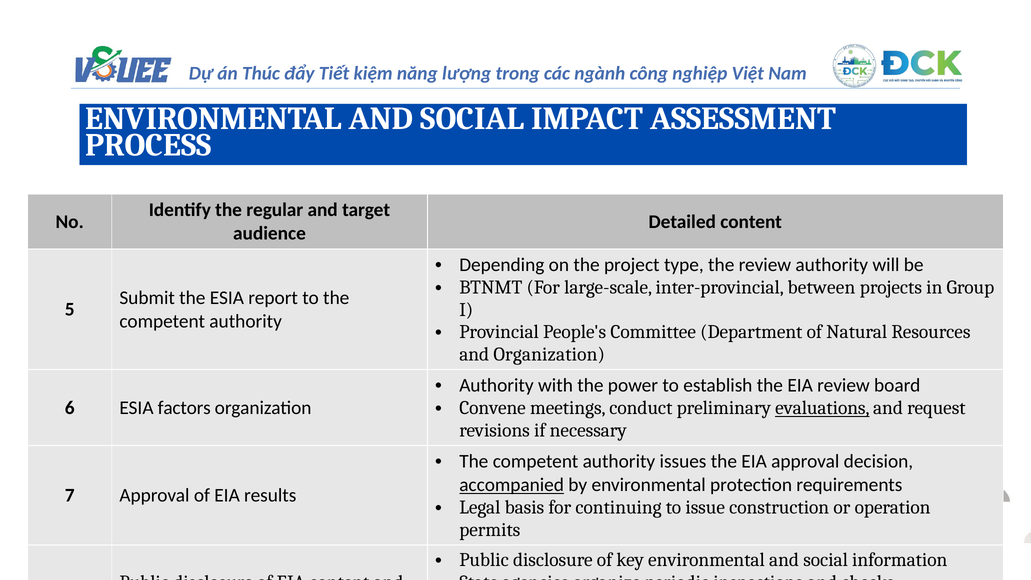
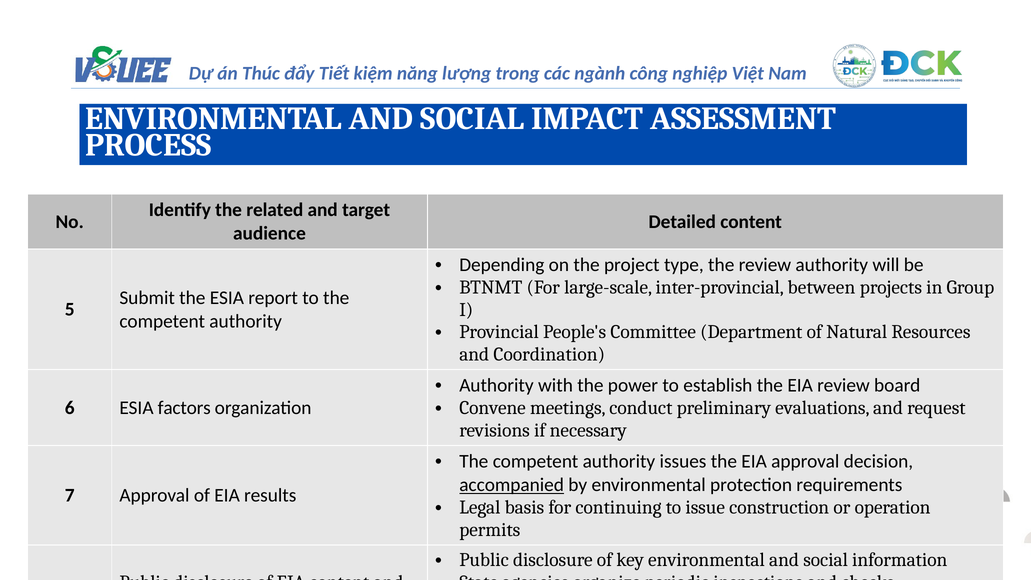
regular: regular -> related (275, 210)
and Organization: Organization -> Coordination (549, 354)
evaluations underline: present -> none (822, 408)
